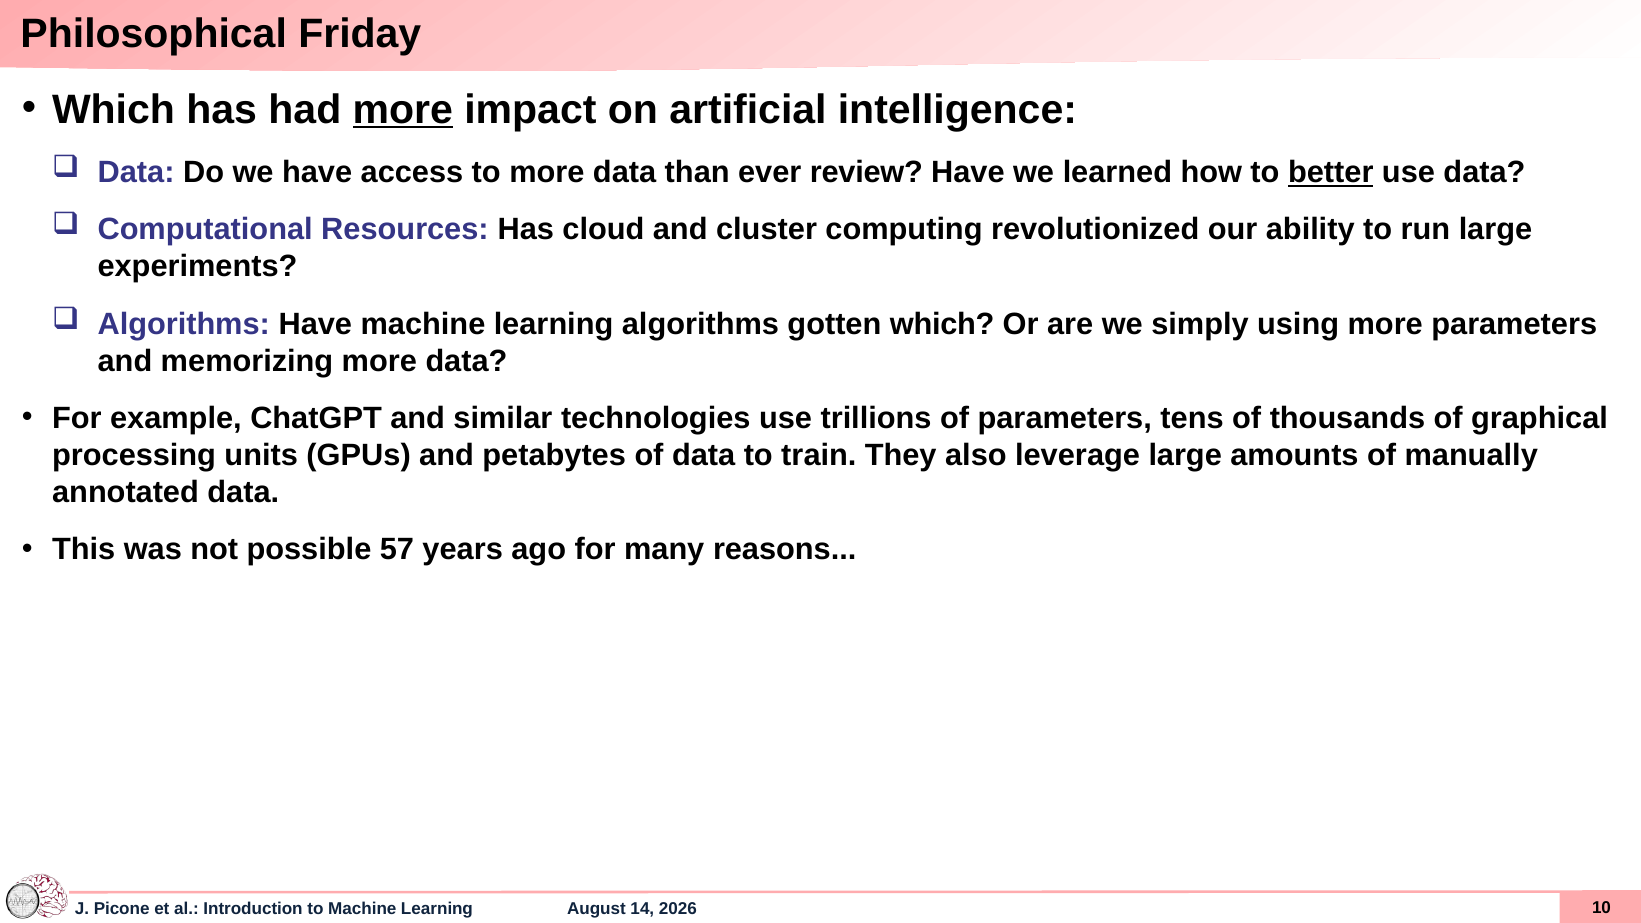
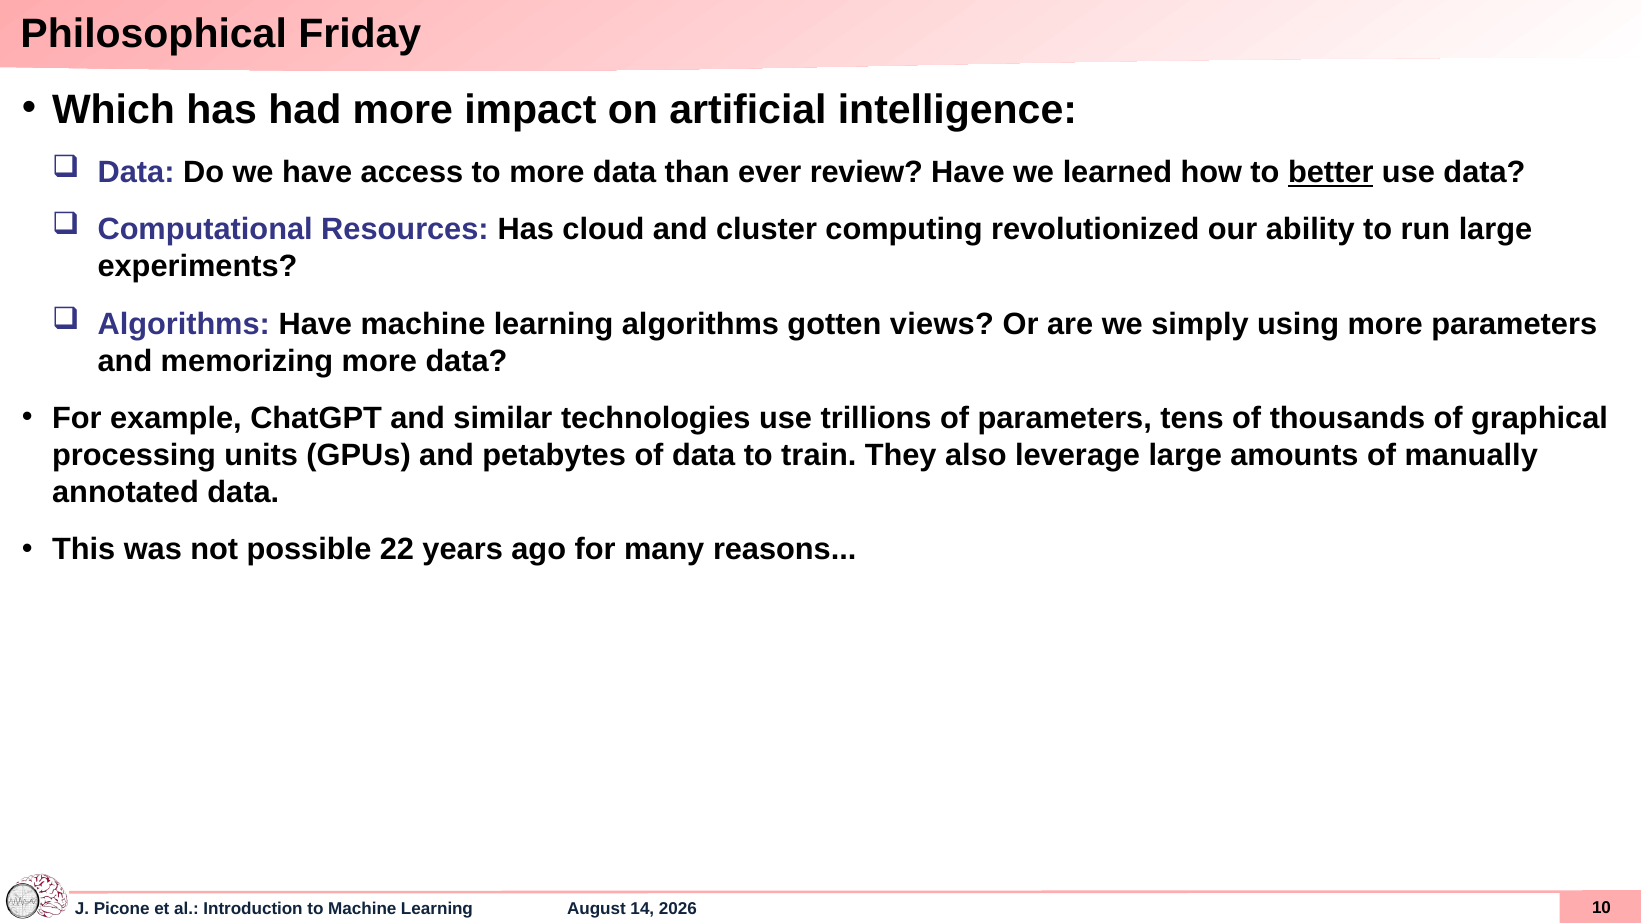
more underline: present -> none (403, 110)
gotten which: which -> views (942, 324)
57: 57 -> 22 (397, 550)
